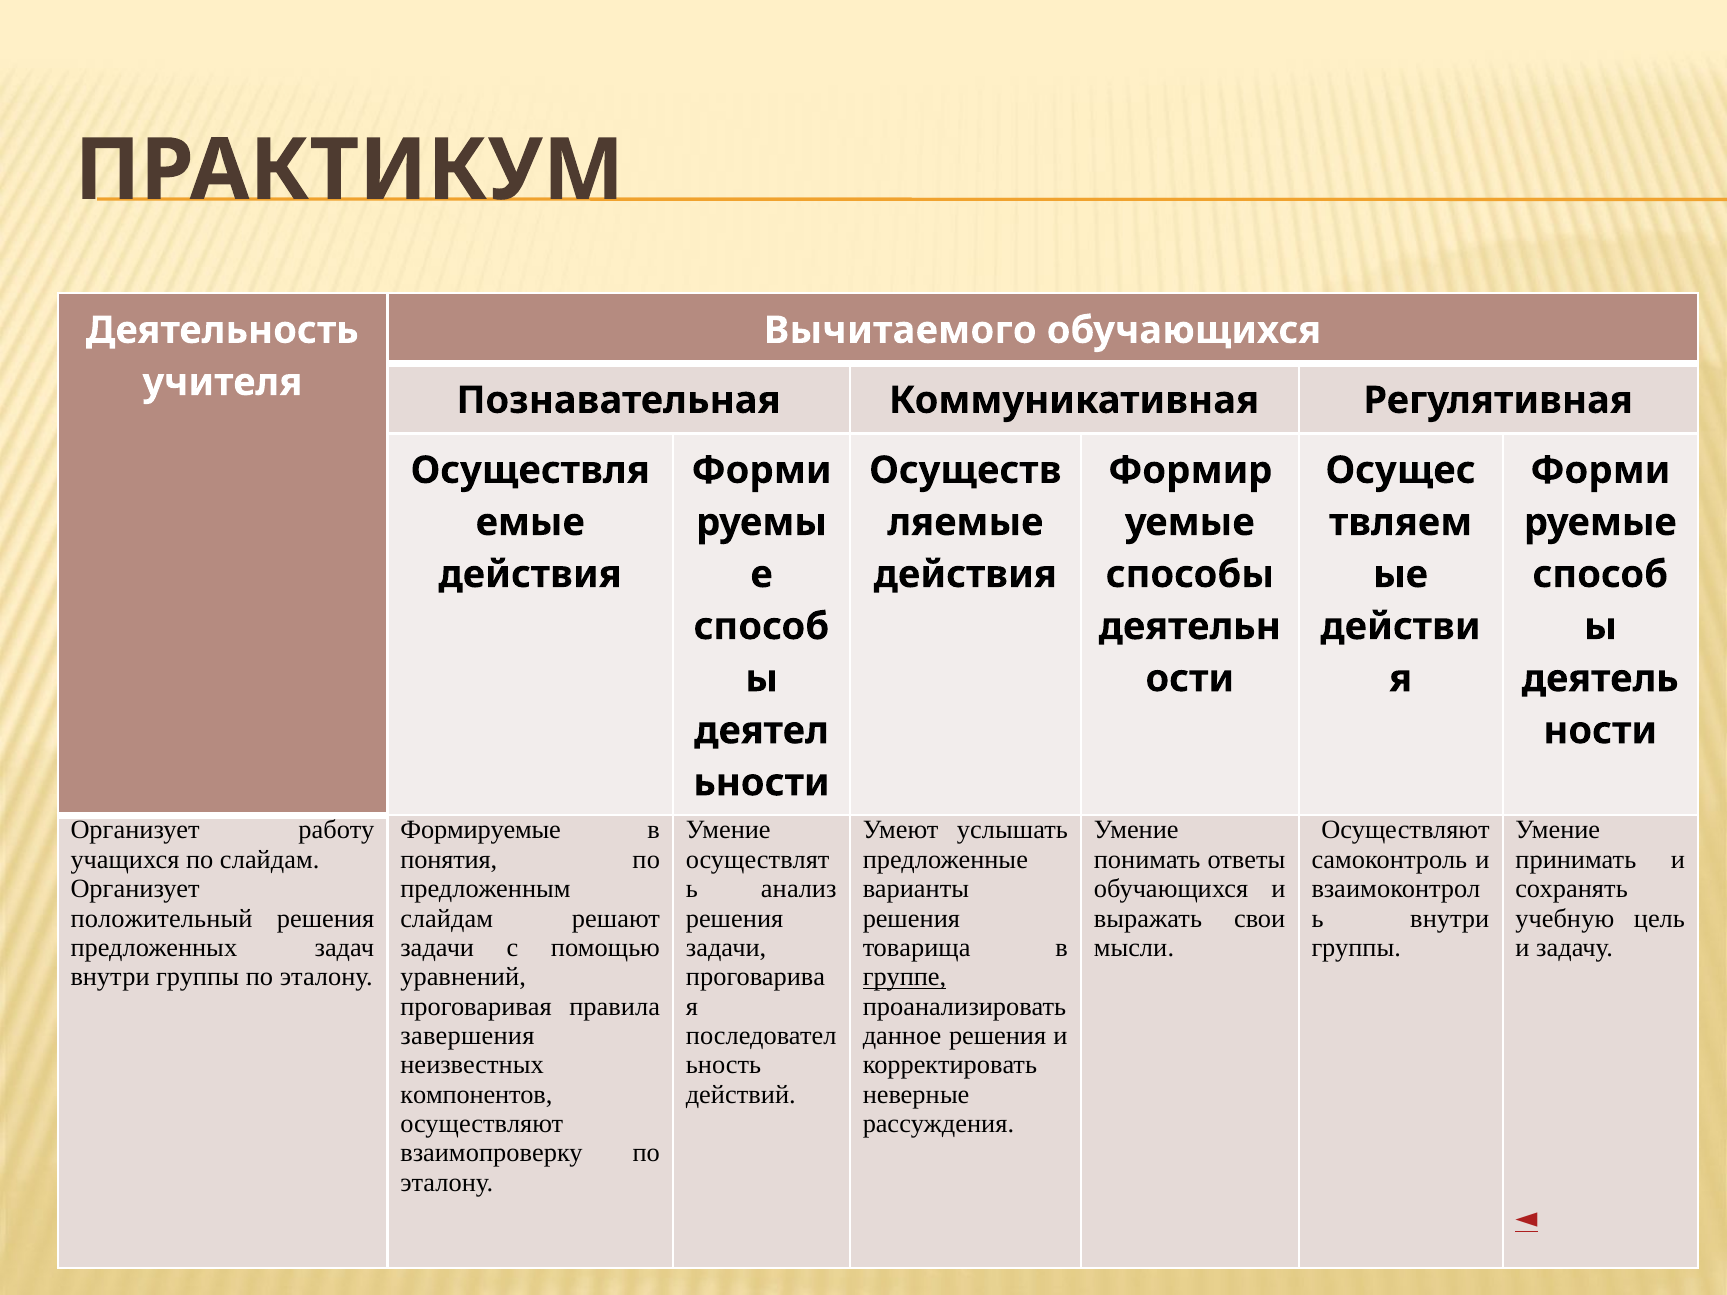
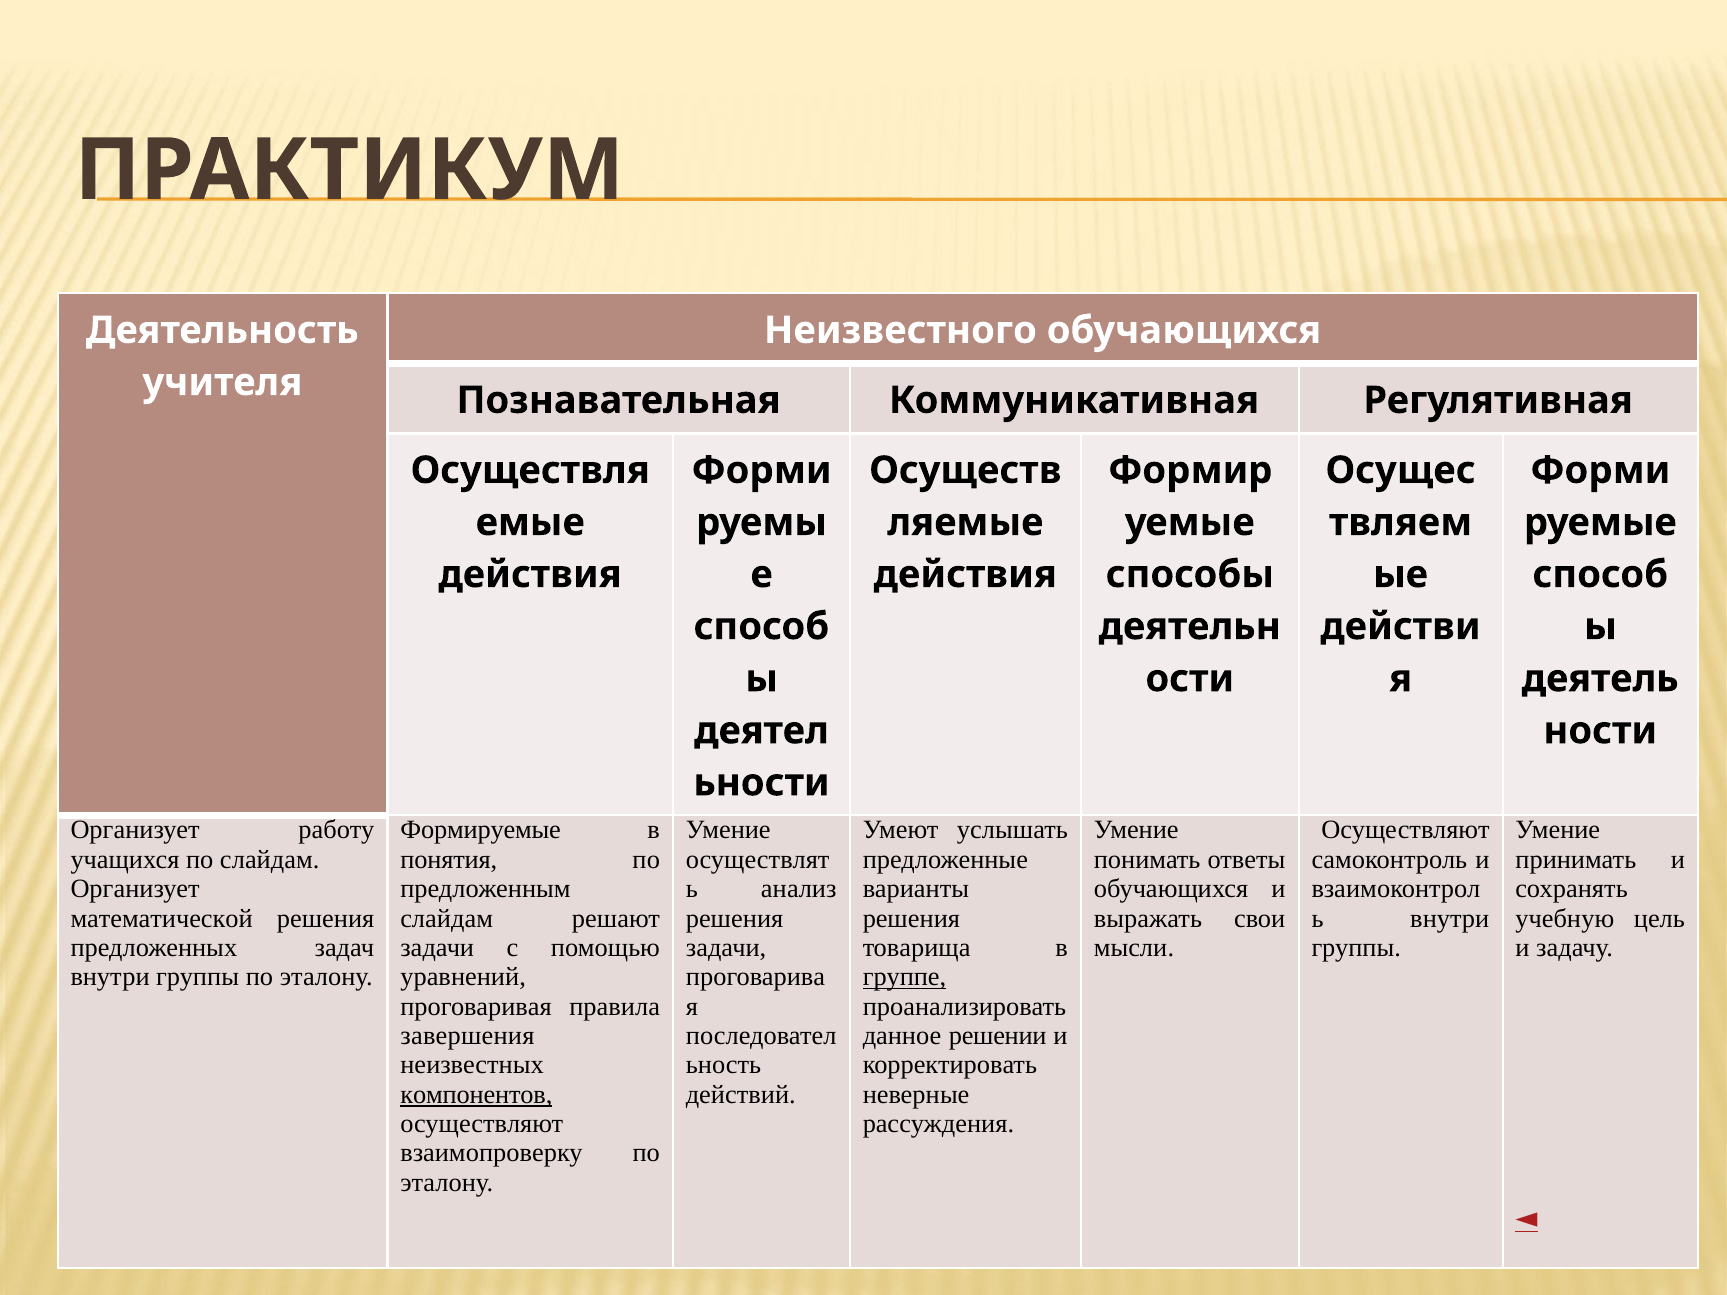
Вычитаемого: Вычитаемого -> Неизвестного (900, 330)
положительный: положительный -> математической (162, 919)
данное решения: решения -> решении (998, 1036)
компонентов underline: none -> present (476, 1095)
